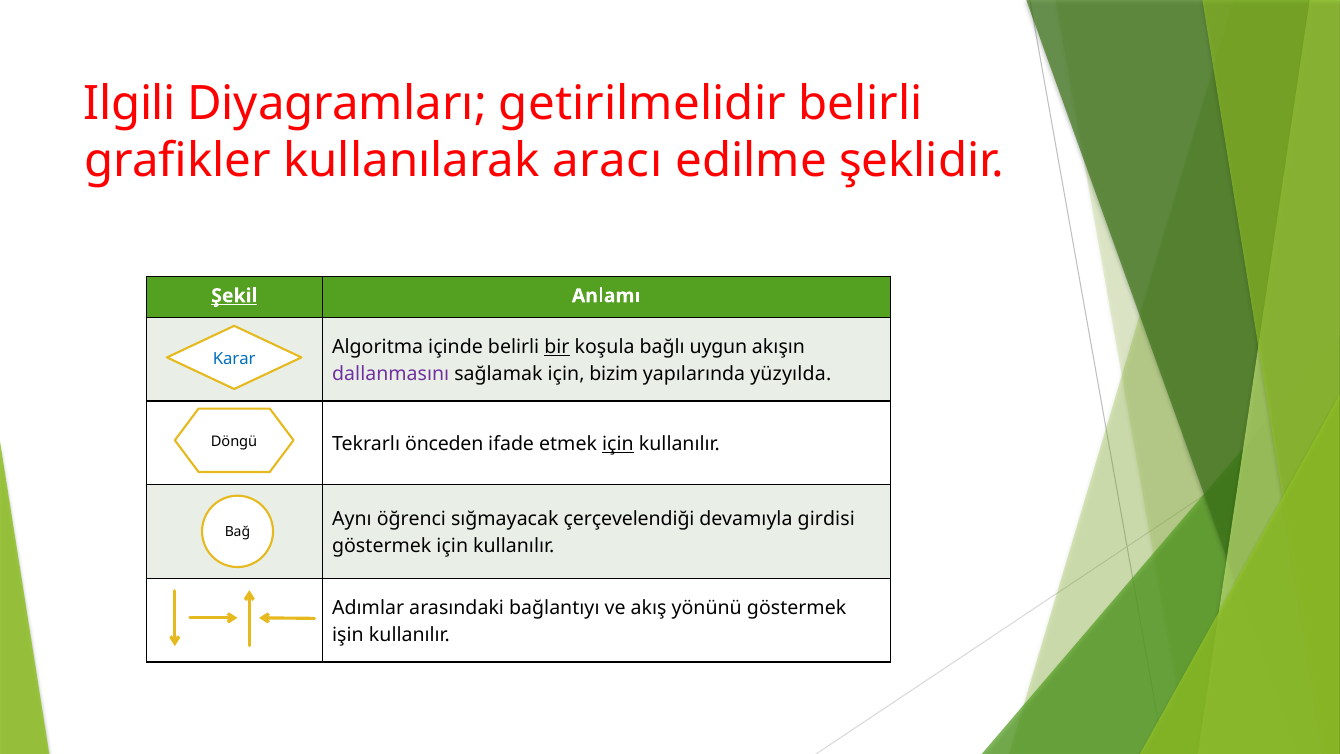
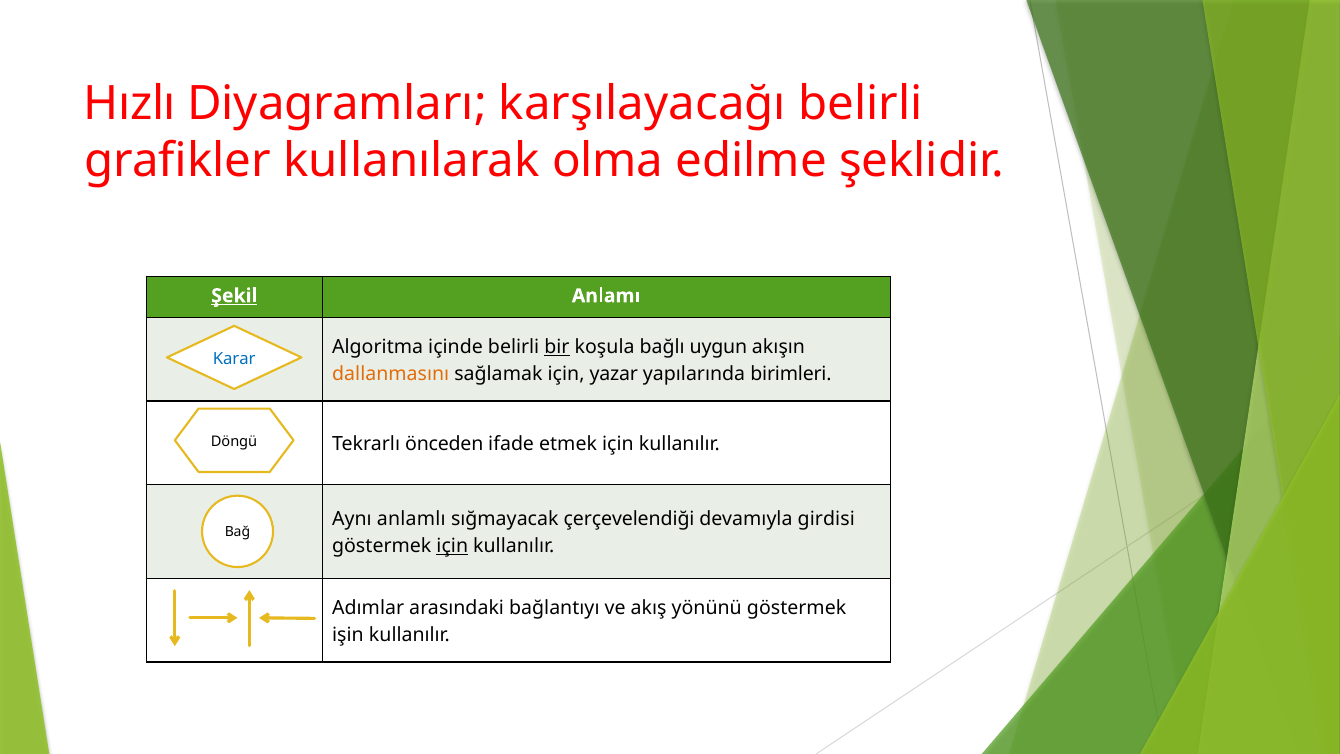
Ilgili: Ilgili -> Hızlı (130, 104)
getirilmelidir: getirilmelidir -> karşılayacağı (643, 104)
aracı: aracı -> olma (608, 161)
dallanmasını colour: purple -> orange (391, 374)
bizim: bizim -> yazar (614, 374)
yüzyılda: yüzyılda -> birimleri (791, 374)
için underline: present -> none (618, 444)
öğrenci: öğrenci -> anlamlı (411, 519)
için underline: none -> present (452, 546)
